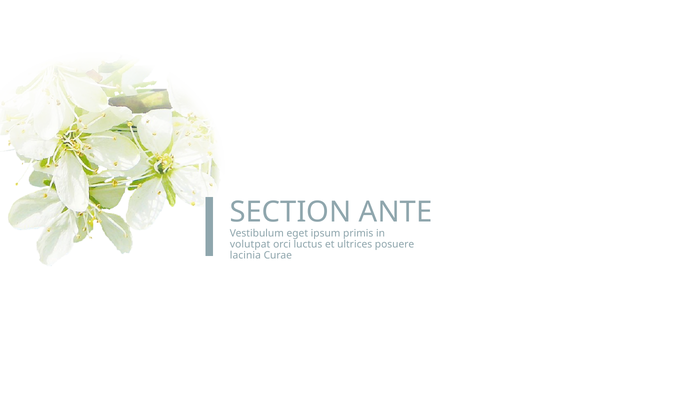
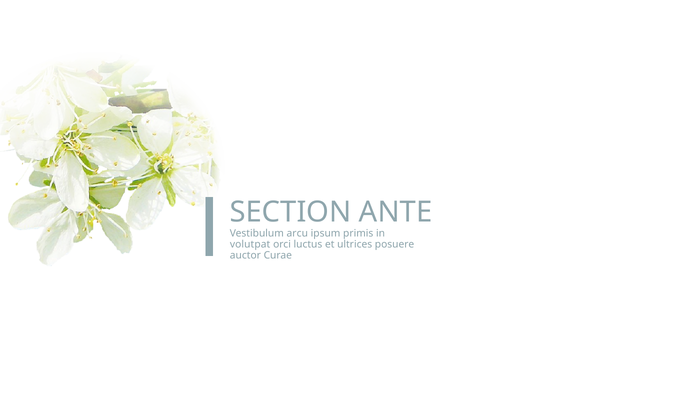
eget: eget -> arcu (297, 233)
lacinia: lacinia -> auctor (245, 255)
